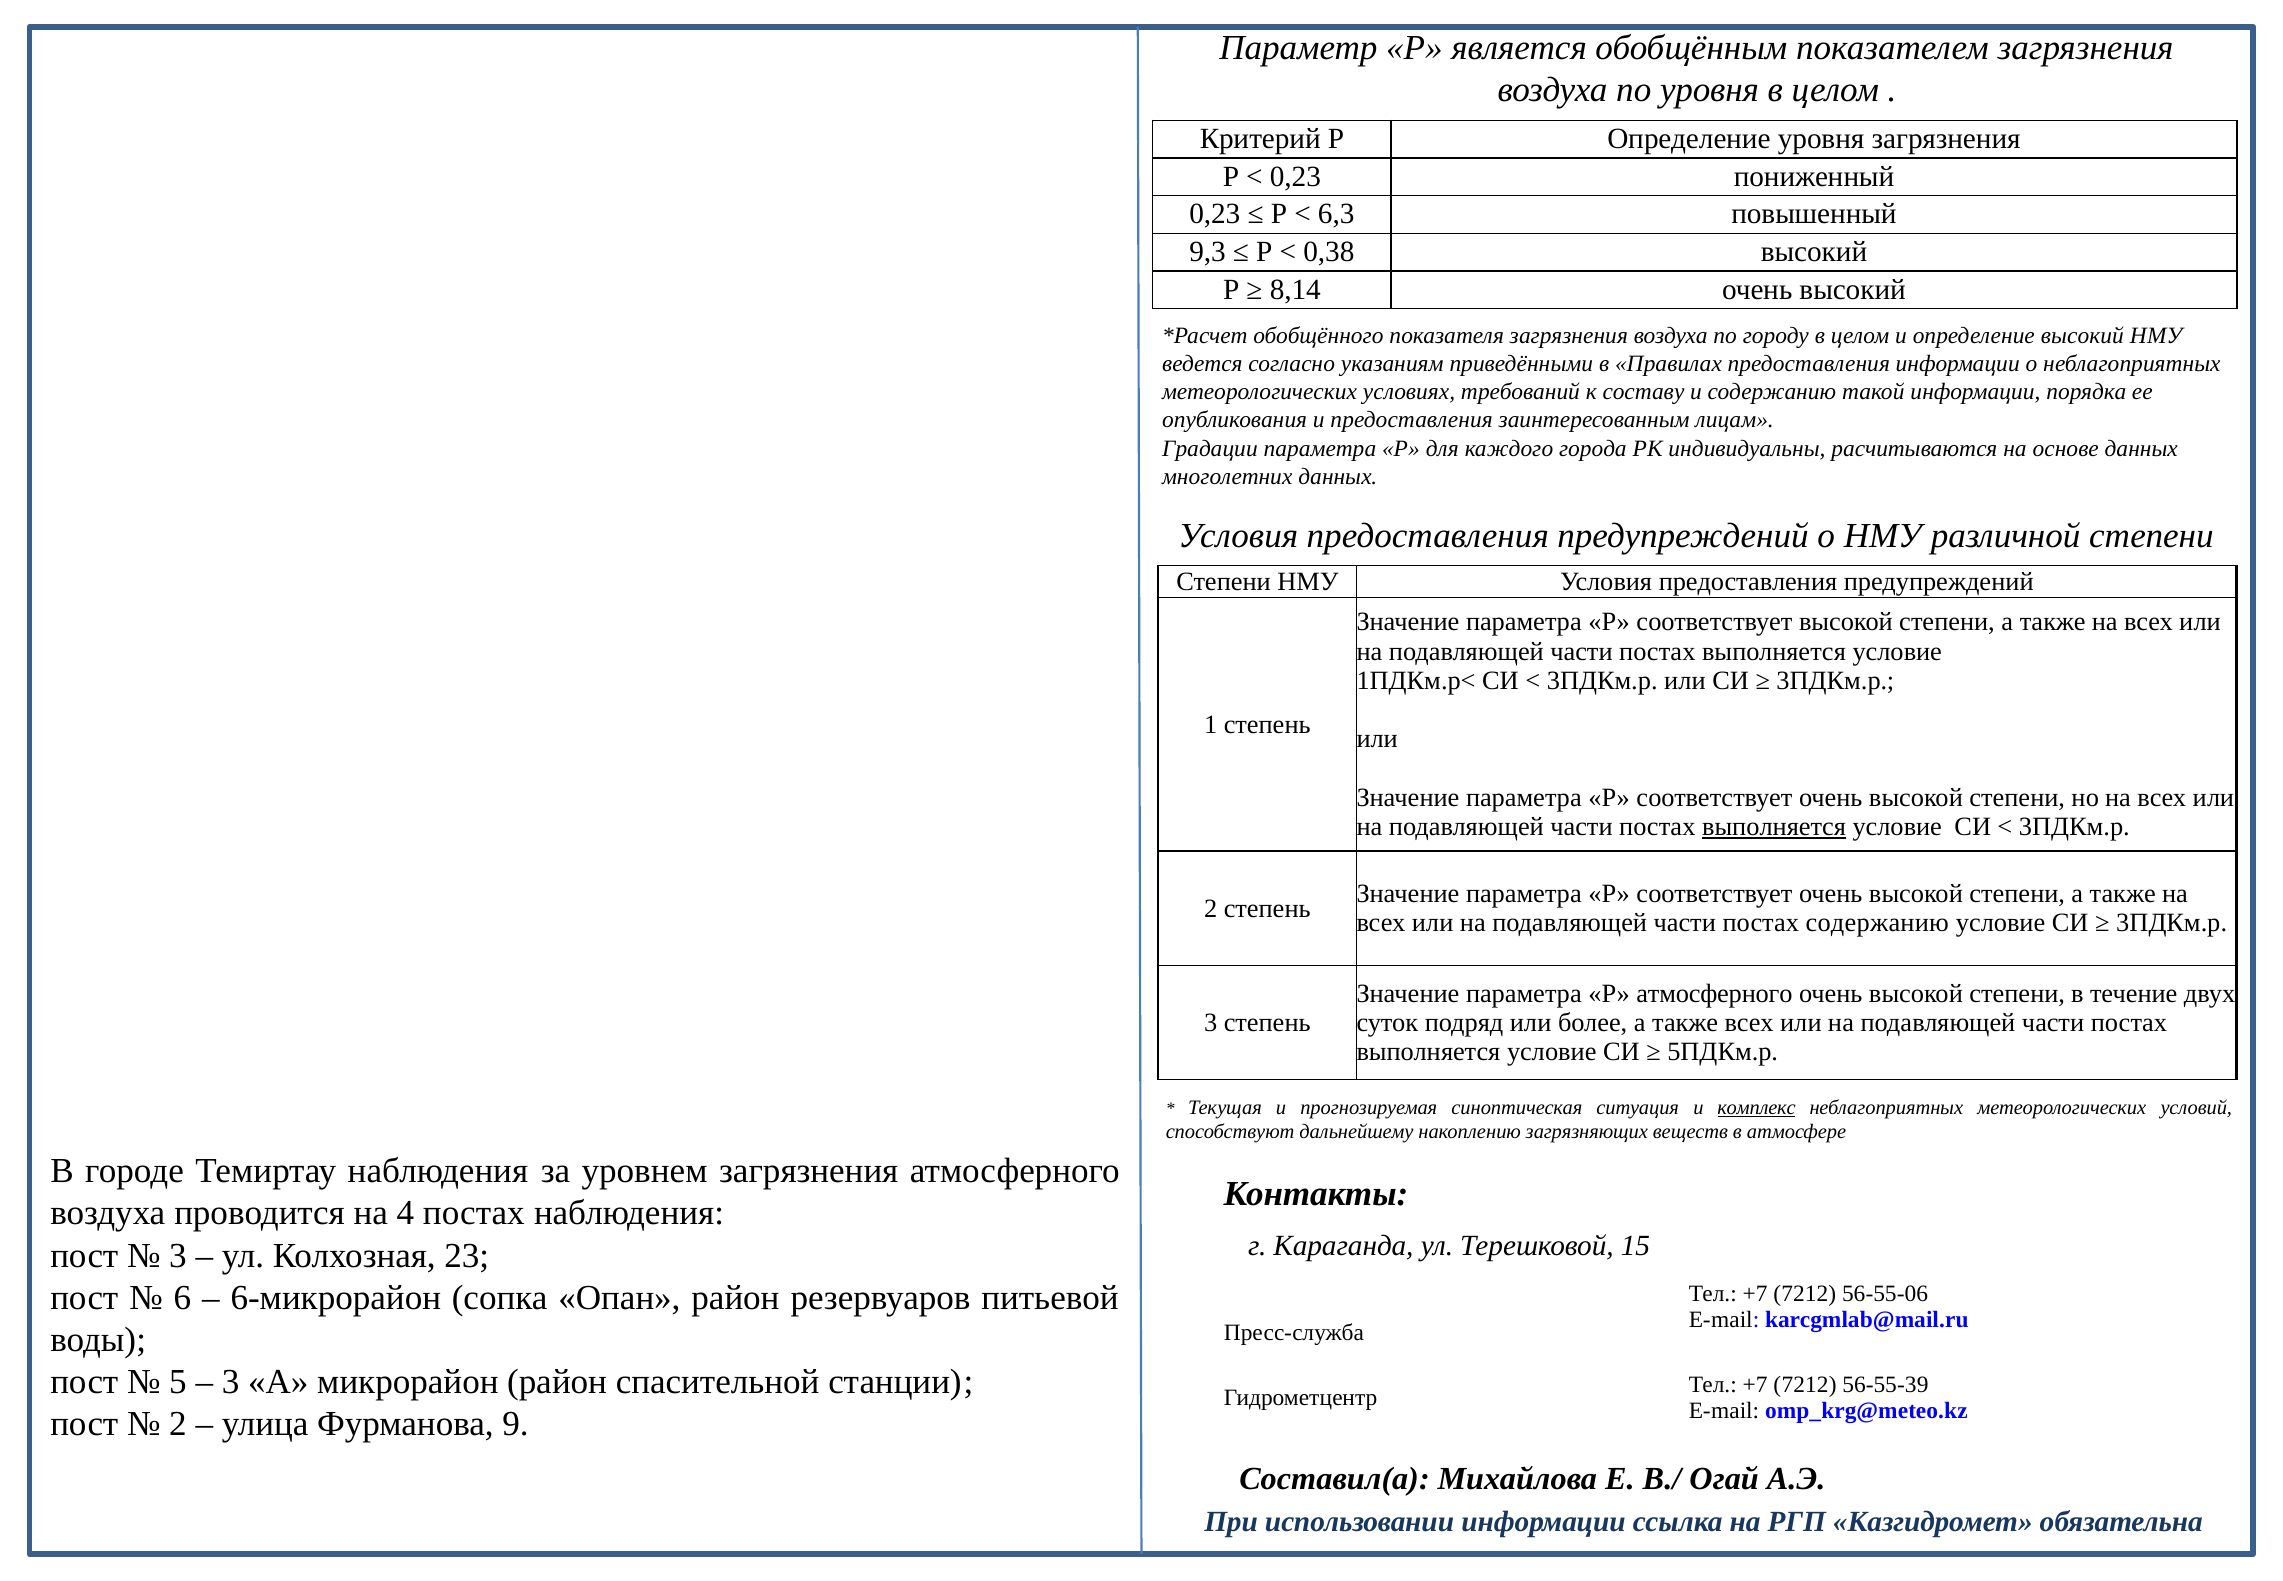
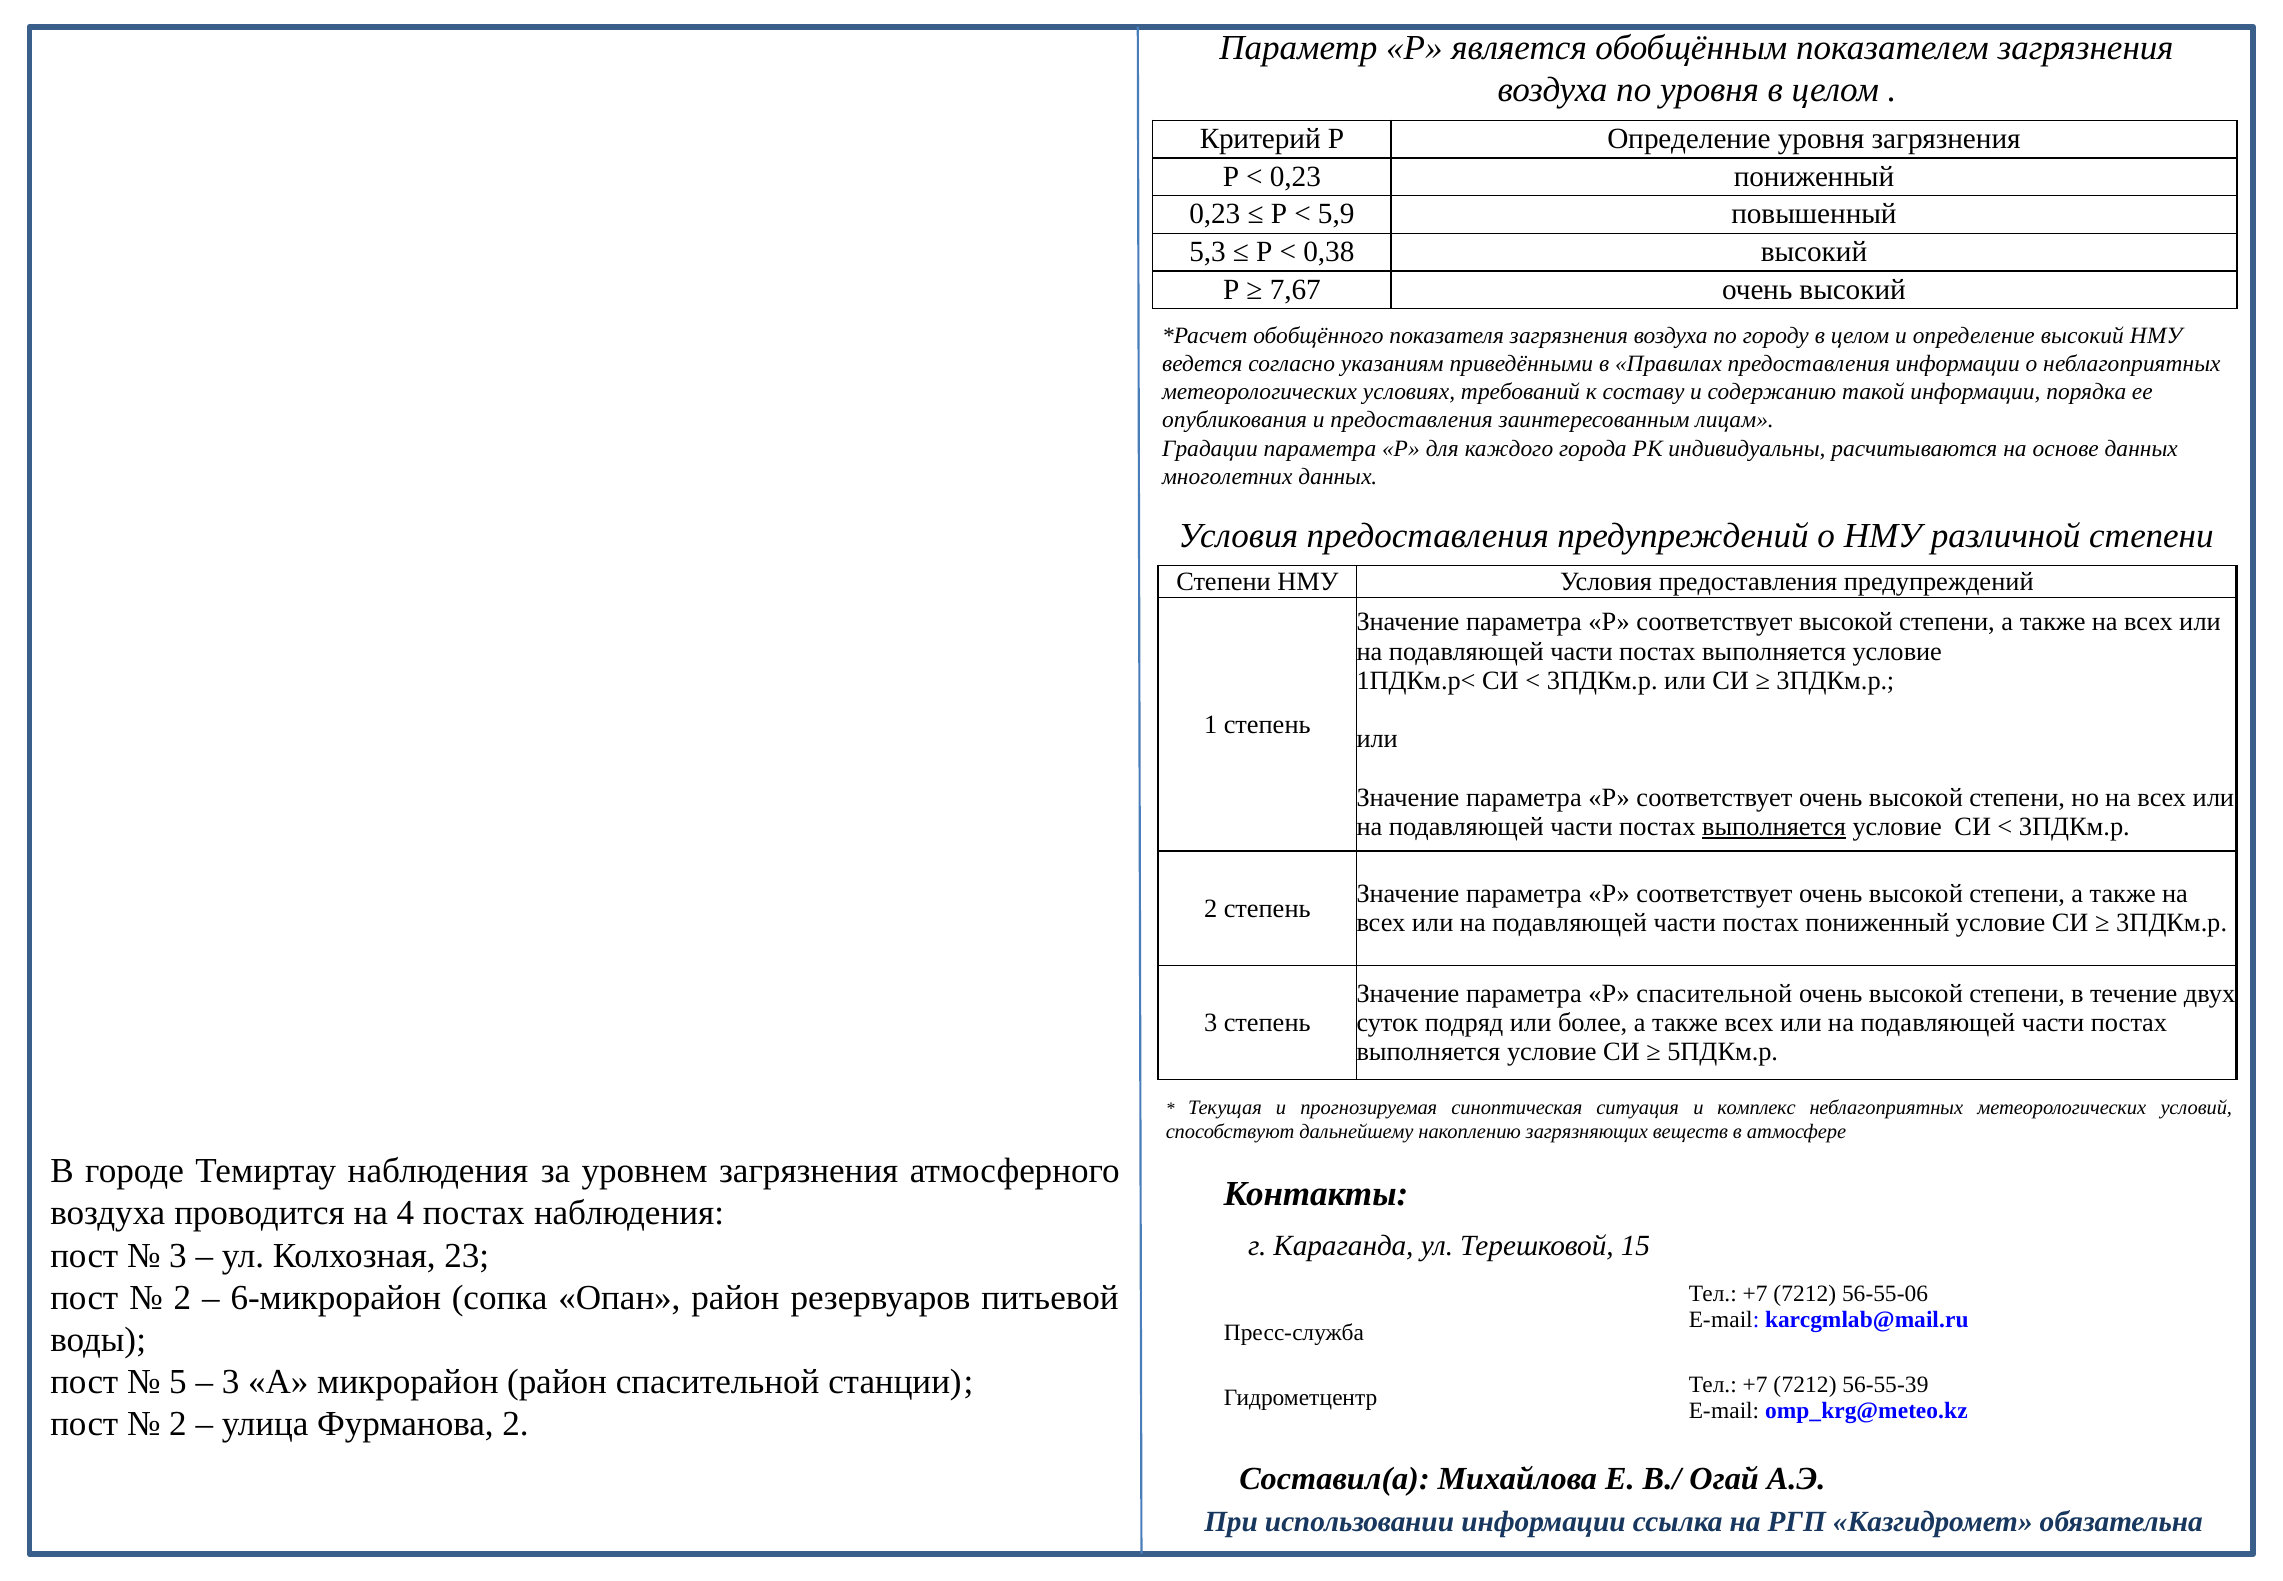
6,3: 6,3 -> 5,9 (1336, 214)
9,3: 9,3 -> 5,3 (1208, 252)
8,14: 8,14 -> 7,67 (1295, 290)
постах содержанию: содержанию -> пониженный (1877, 923)
Р атмосферного: атмосферного -> спасительной (1714, 993)
комплекс underline: present -> none (1756, 1107)
6: 6 -> 2 (182, 1297)
Фурманова 9: 9 -> 2 (516, 1424)
